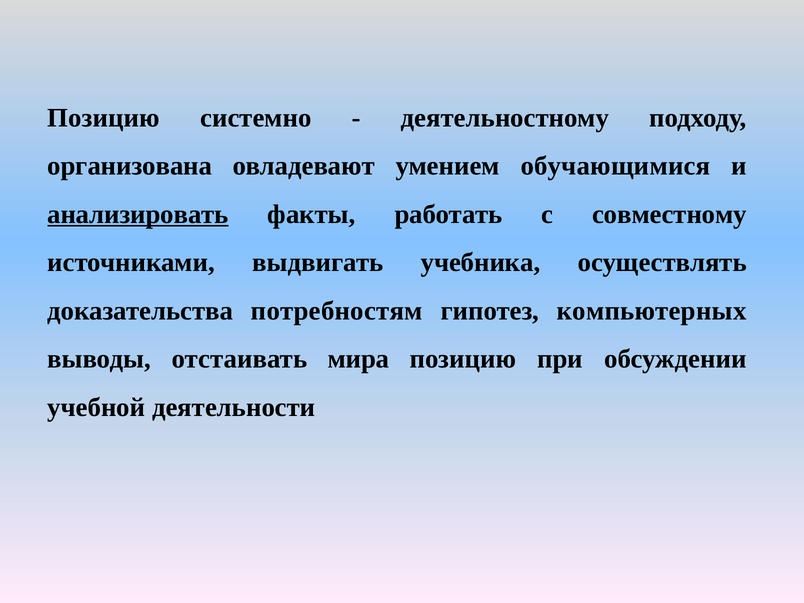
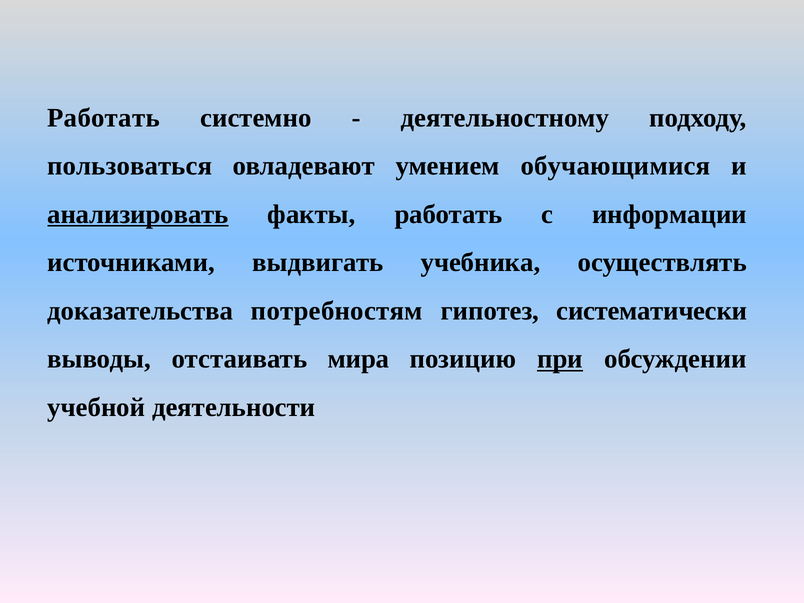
Позицию: Позицию -> Работать (104, 118)
организована: организована -> пользоваться (130, 166)
совместному: совместному -> информации (669, 214)
компьютерных: компьютерных -> систематически (652, 311)
при underline: none -> present (560, 359)
